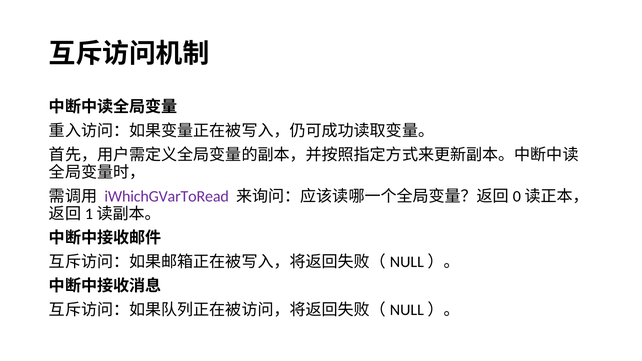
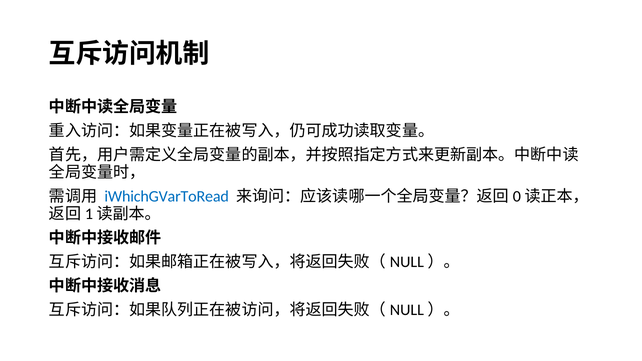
iWhichGVarToRead colour: purple -> blue (167, 196)
